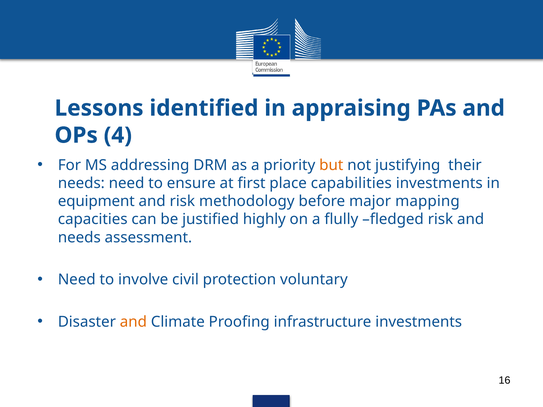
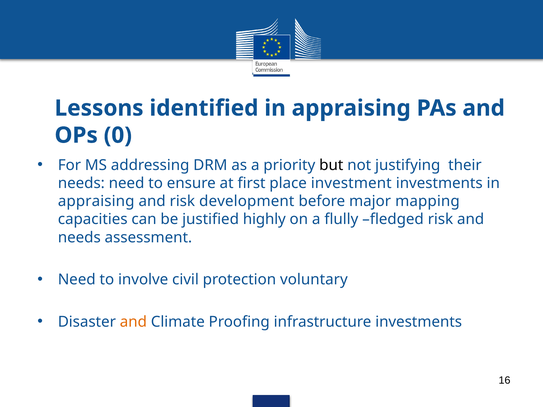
4: 4 -> 0 (118, 135)
but colour: orange -> black (331, 165)
capabilities: capabilities -> investment (351, 183)
equipment: equipment -> appraising (96, 201)
methodology: methodology -> development (247, 201)
